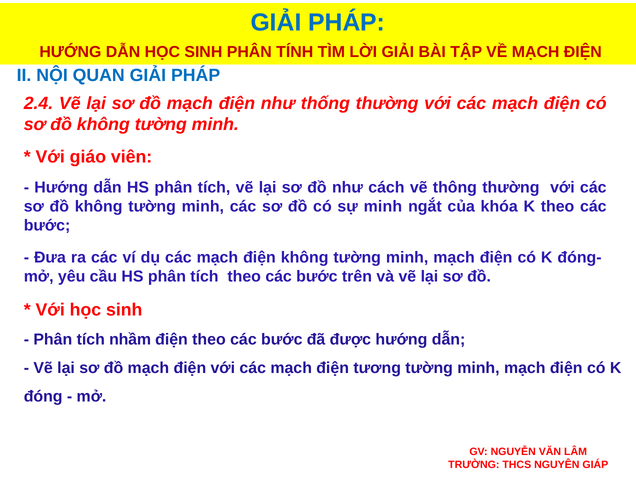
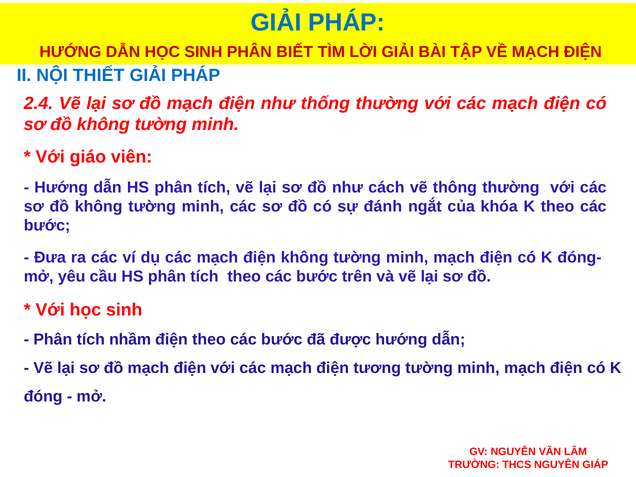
TÍNH: TÍNH -> BIẾT (295, 52)
QUAN: QUAN -> THIẾT (99, 75)
sự minh: minh -> đánh (383, 206)
